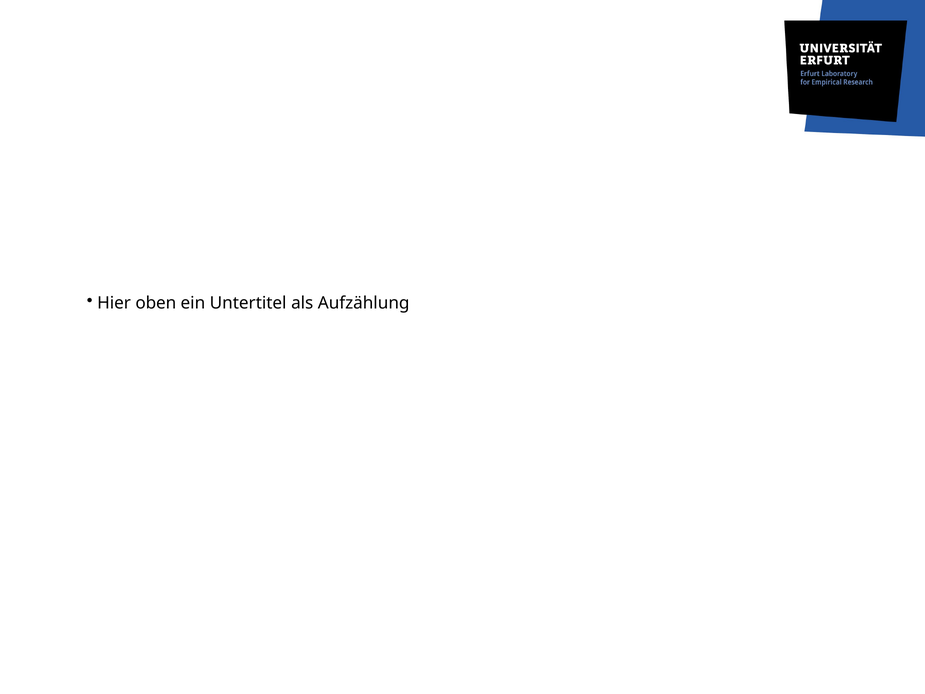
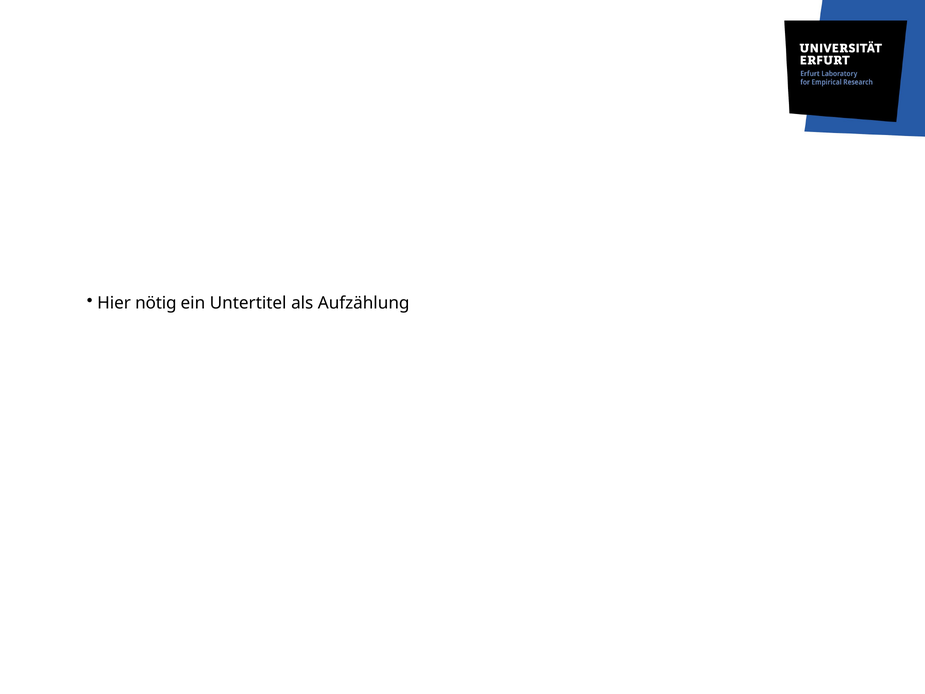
oben: oben -> nötig (156, 303)
